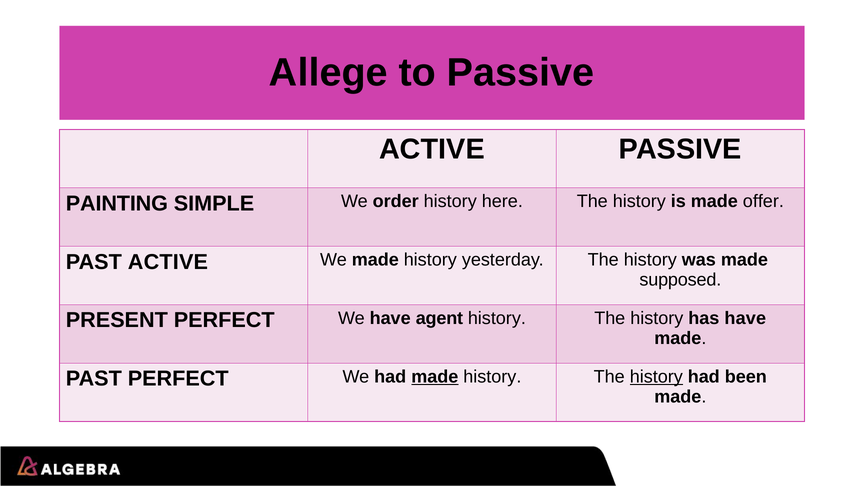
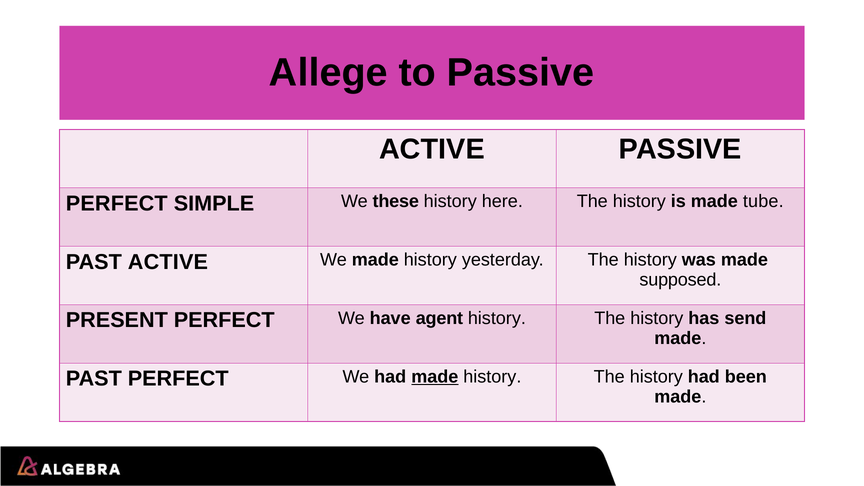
PAINTING: PAINTING -> PERFECT (117, 203)
order: order -> these (396, 201)
offer: offer -> tube (763, 201)
has have: have -> send (745, 318)
history underline: present -> none (656, 377)
